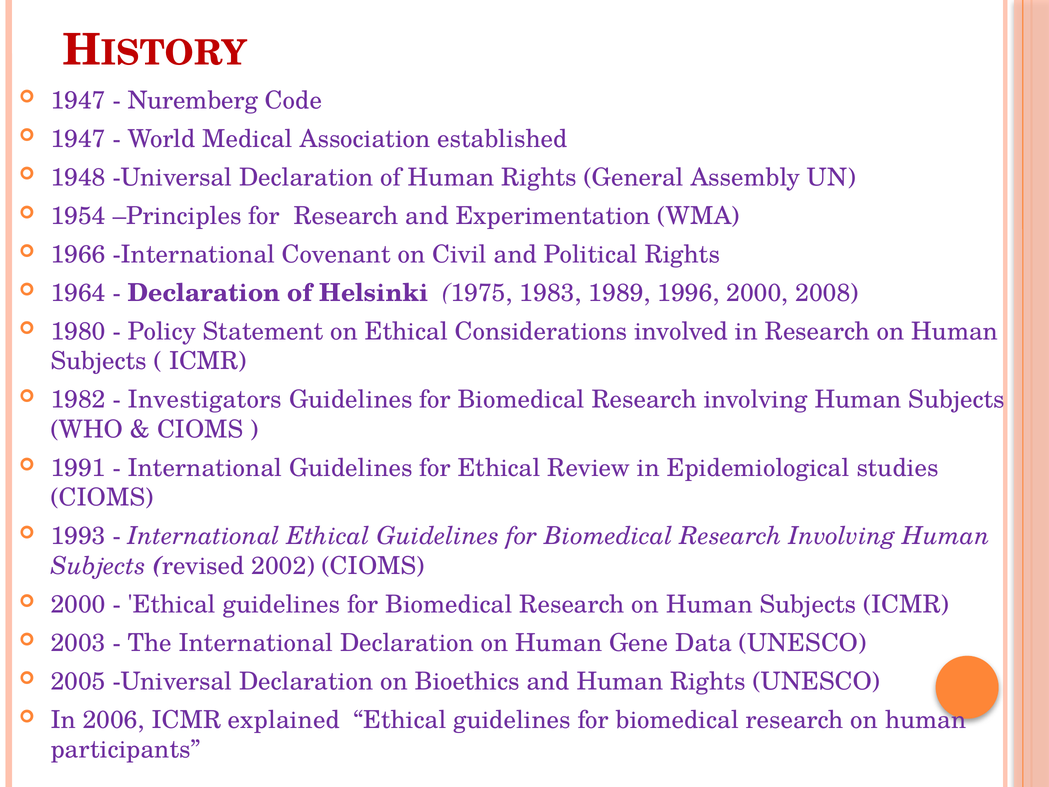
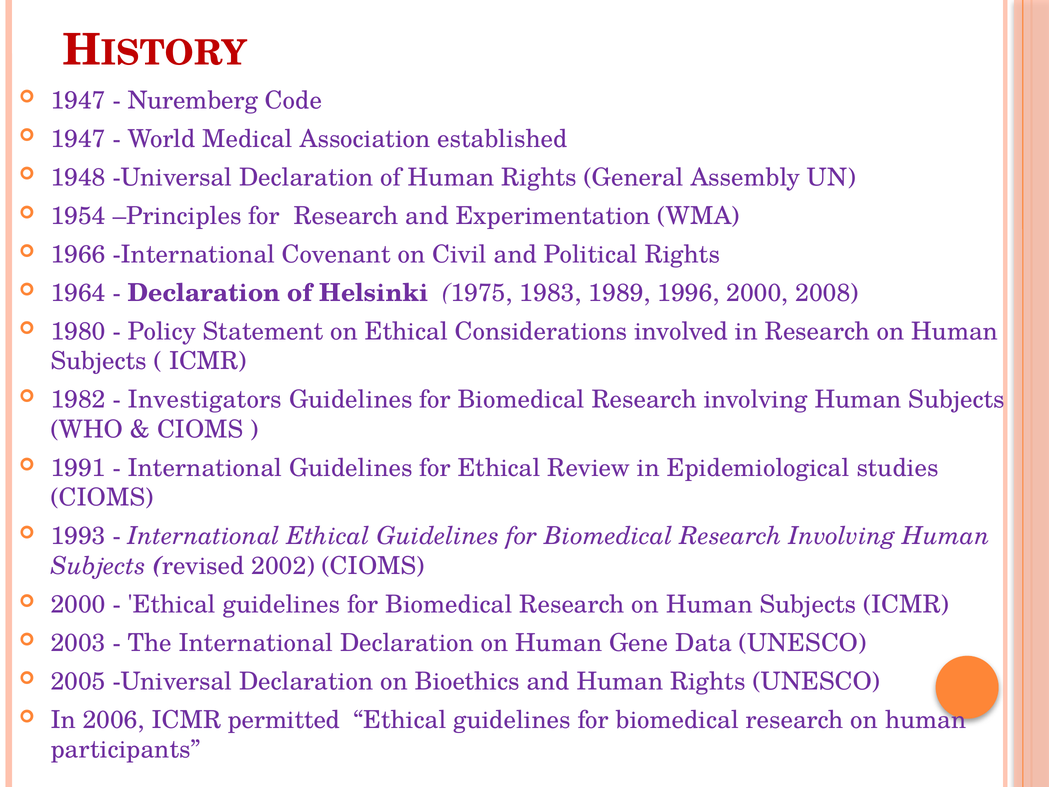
explained: explained -> permitted (284, 720)
